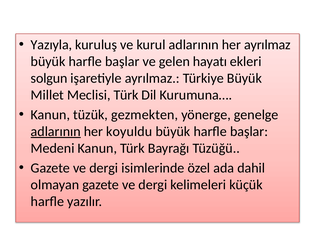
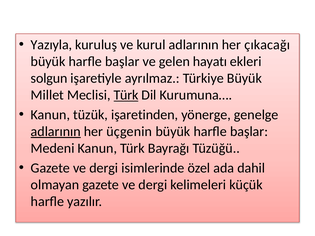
her ayrılmaz: ayrılmaz -> çıkacağı (267, 45)
Türk underline: none -> present (126, 95)
gezmekten: gezmekten -> işaretinden (145, 115)
koyuldu: koyuldu -> üçgenin (129, 132)
